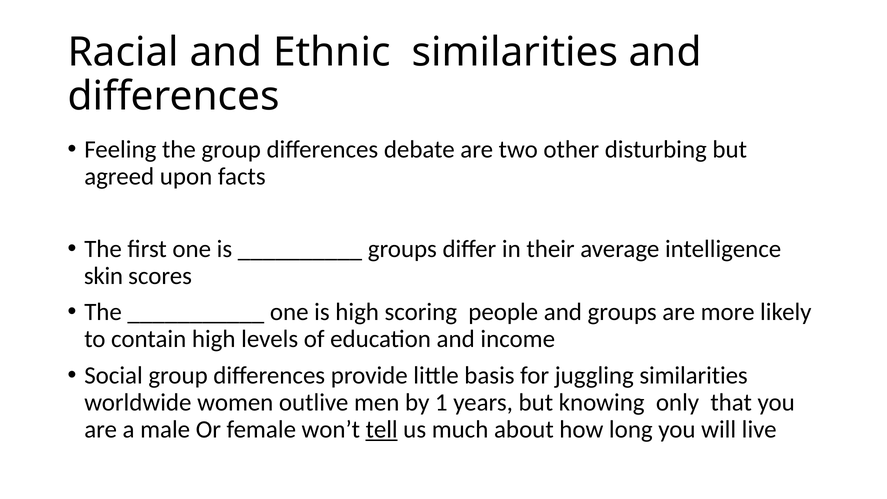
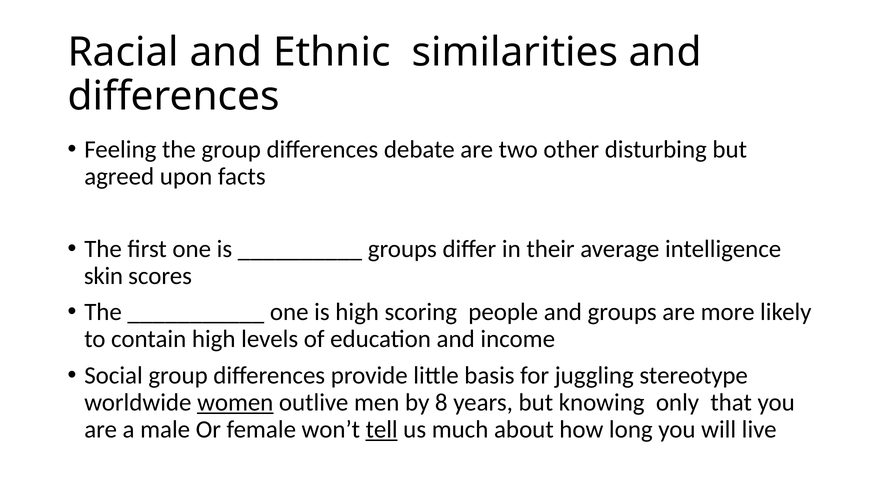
juggling similarities: similarities -> stereotype (694, 375)
women underline: none -> present (235, 402)
1: 1 -> 8 (441, 402)
